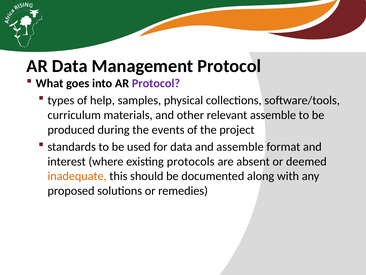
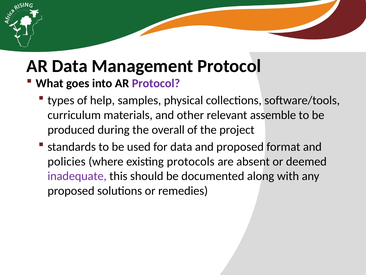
events: events -> overall (168, 130)
and assemble: assemble -> proposed (240, 147)
interest: interest -> policies (67, 161)
inadequate colour: orange -> purple (77, 176)
